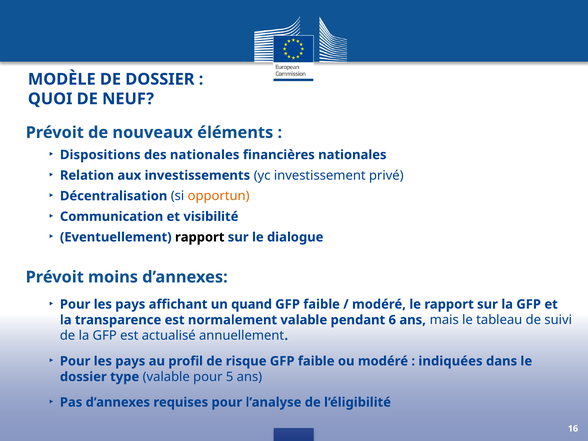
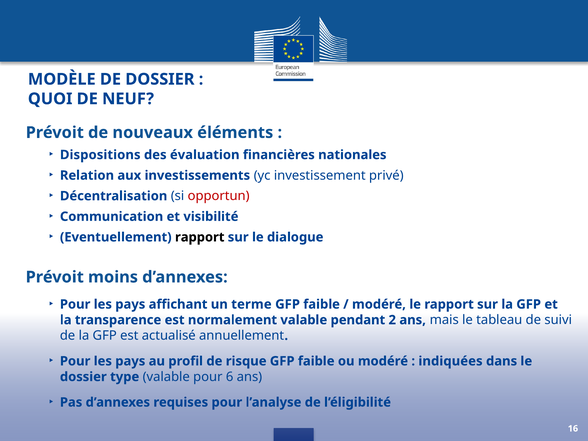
des nationales: nationales -> évaluation (205, 155)
opportun colour: orange -> red (219, 196)
quand: quand -> terme (251, 304)
6: 6 -> 2 (392, 320)
5: 5 -> 6 (230, 377)
